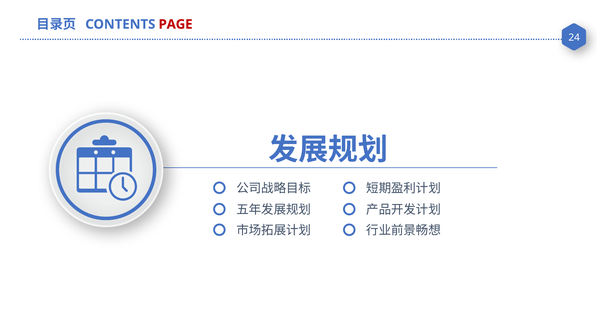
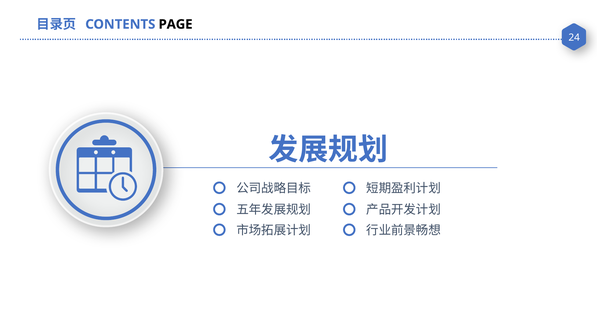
PAGE colour: red -> black (176, 24)
